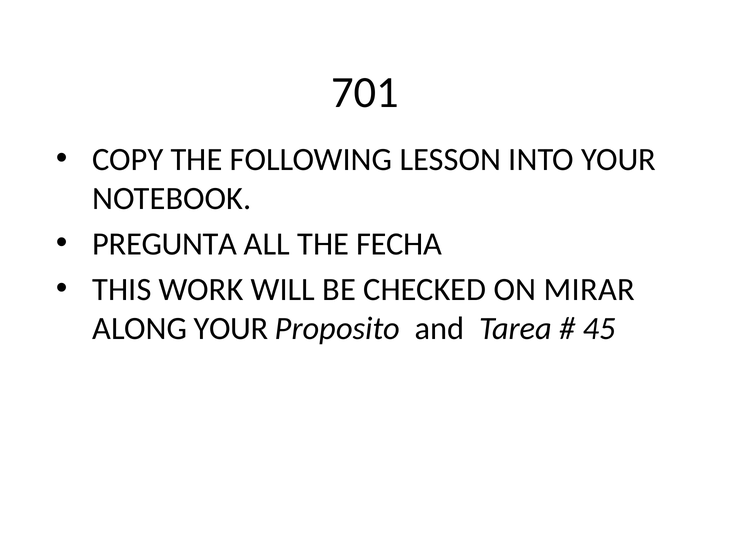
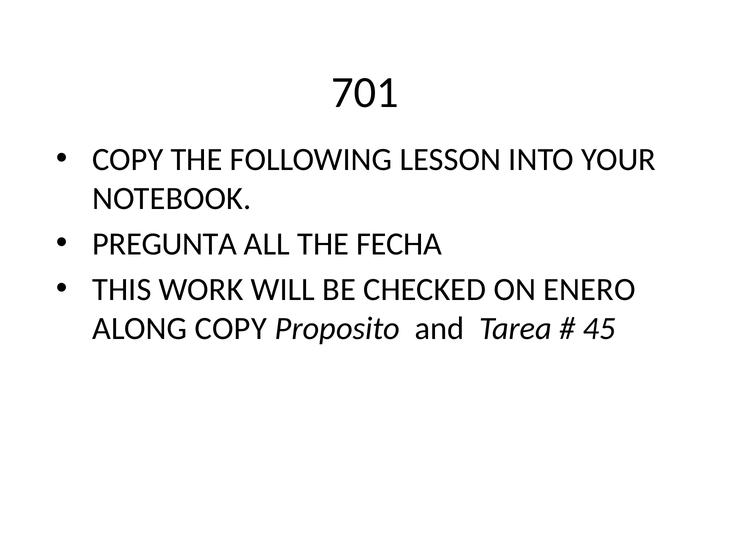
MIRAR: MIRAR -> ENERO (589, 289)
ALONG YOUR: YOUR -> COPY (231, 328)
